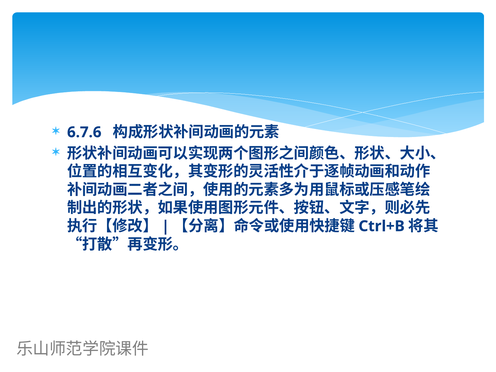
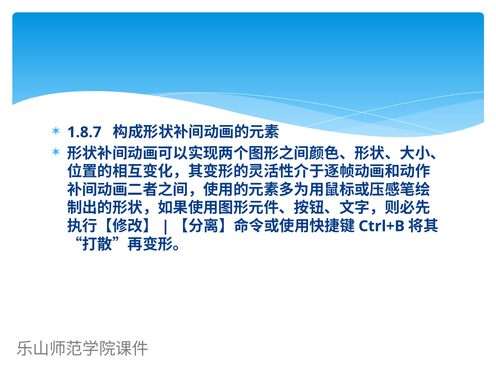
6.7.6: 6.7.6 -> 1.8.7 (84, 132)
